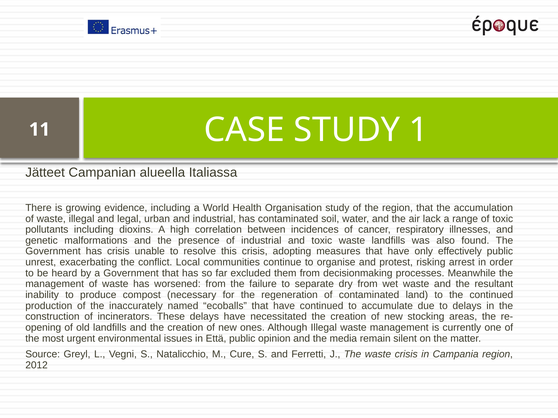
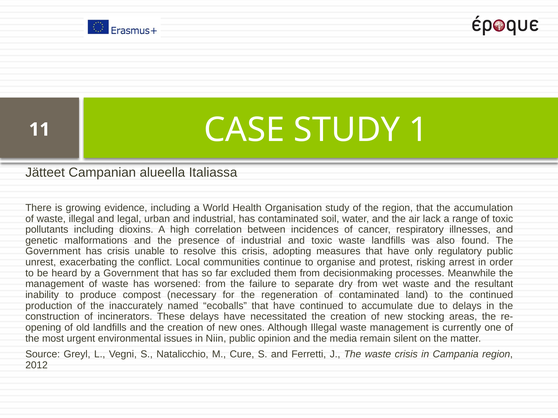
effectively: effectively -> regulatory (460, 252)
Että: Että -> Niin (216, 339)
